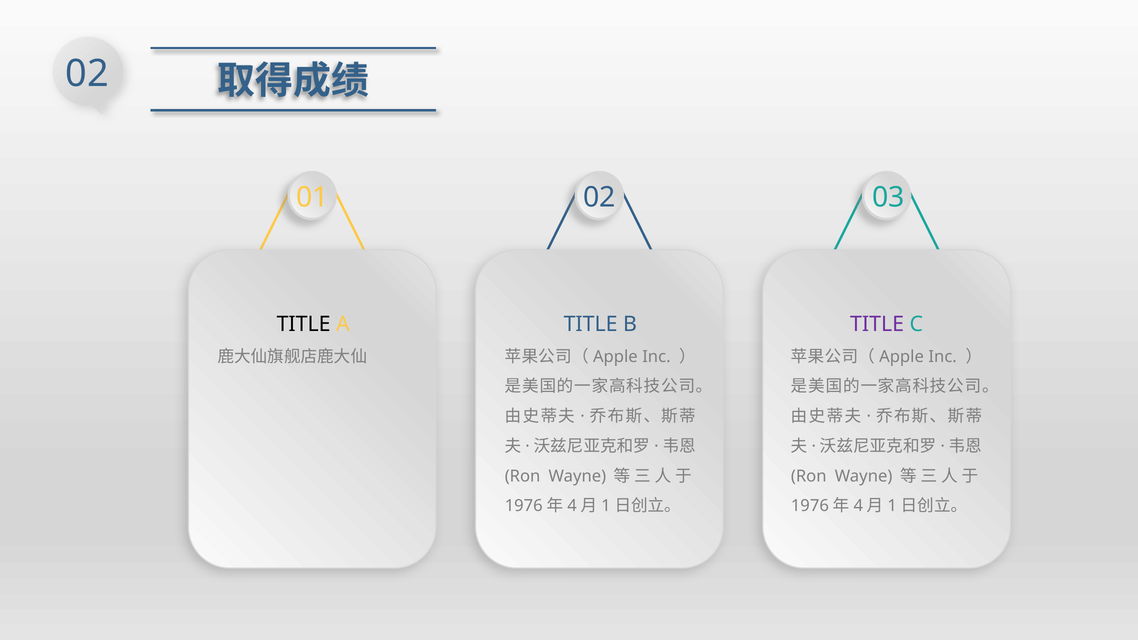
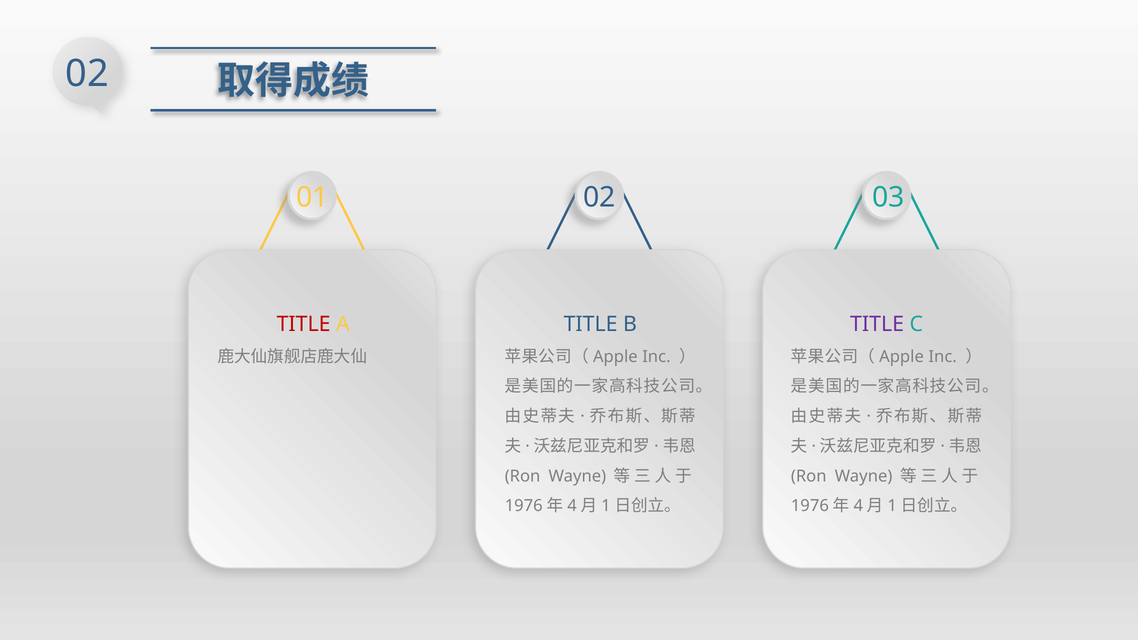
TITLE colour: black -> red (304, 324)
